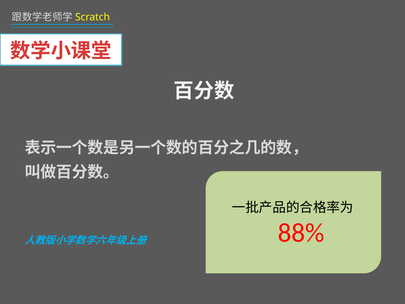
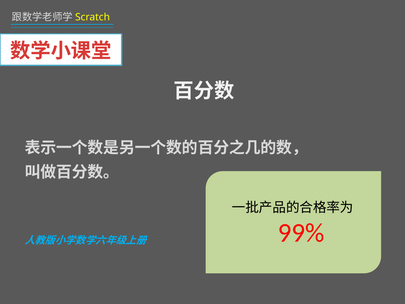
88%: 88% -> 99% (301, 233)
